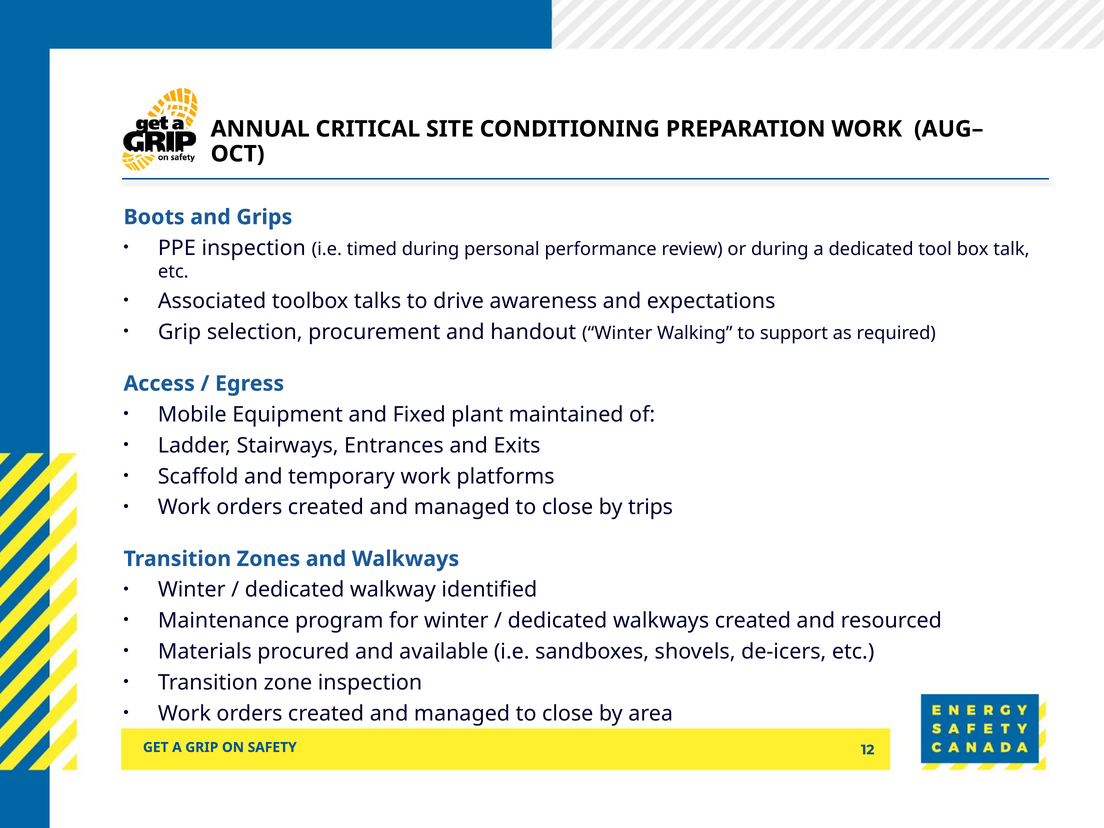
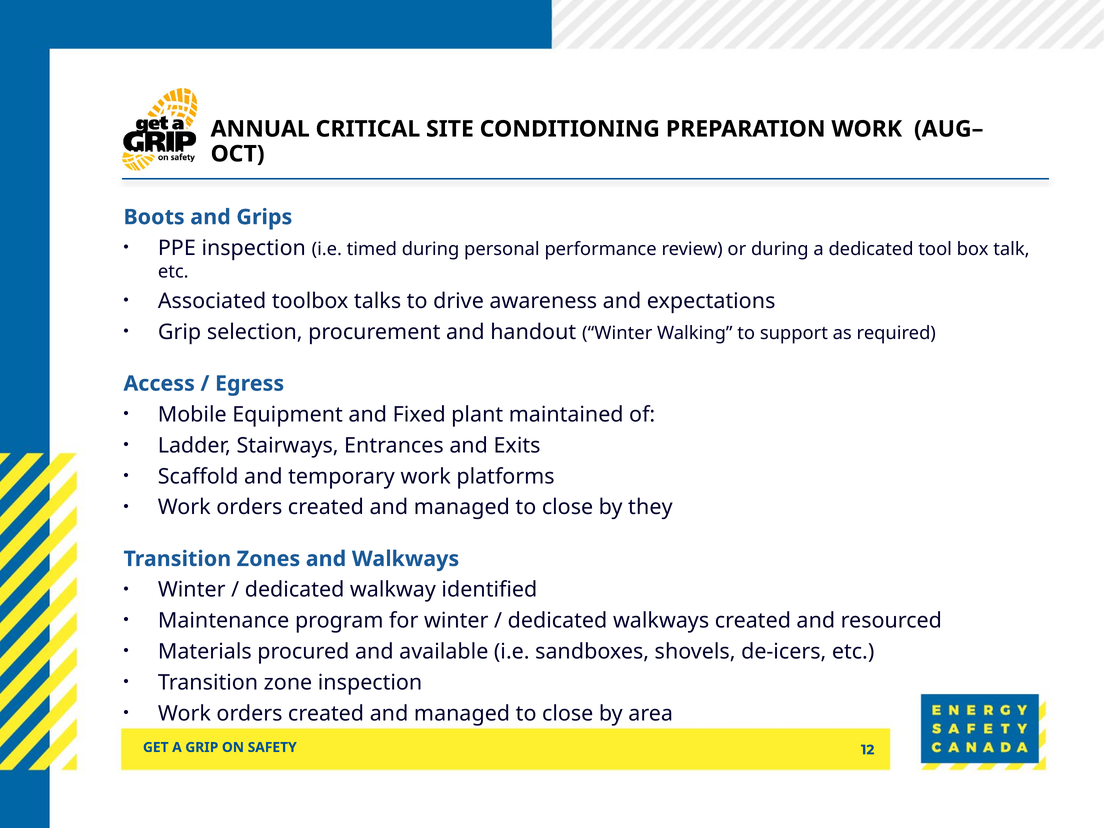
trips: trips -> they (650, 507)
